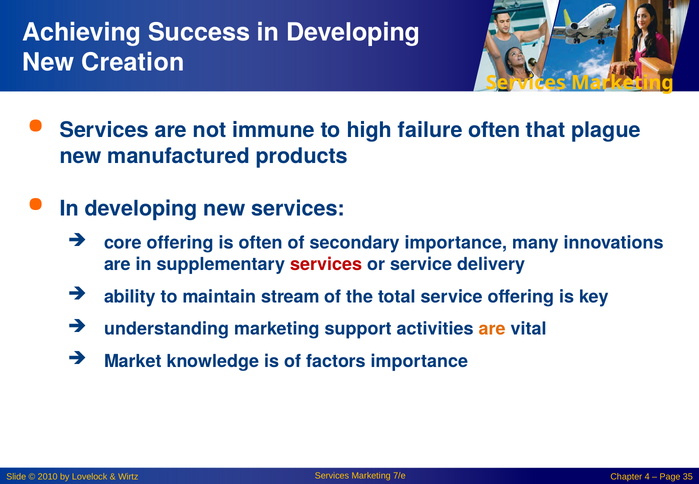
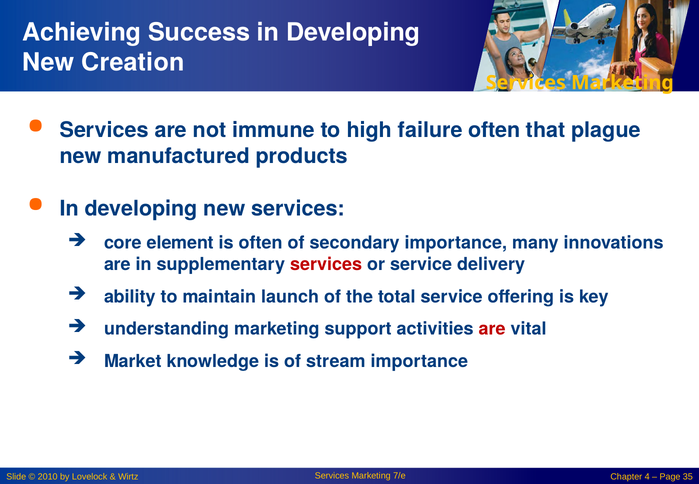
core offering: offering -> element (180, 243)
stream: stream -> launch (290, 297)
are colour: orange -> red (492, 329)
factors: factors -> stream (336, 361)
